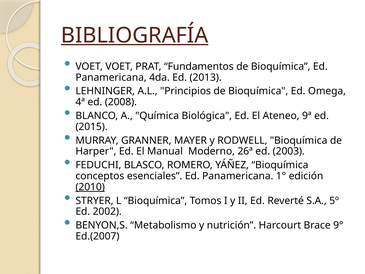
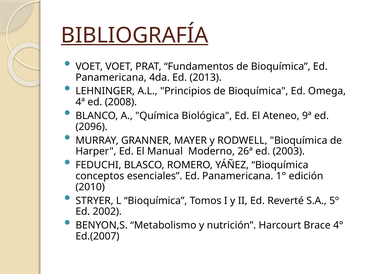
2015: 2015 -> 2096 (92, 127)
2010 underline: present -> none (90, 187)
9°: 9° -> 4° (338, 225)
